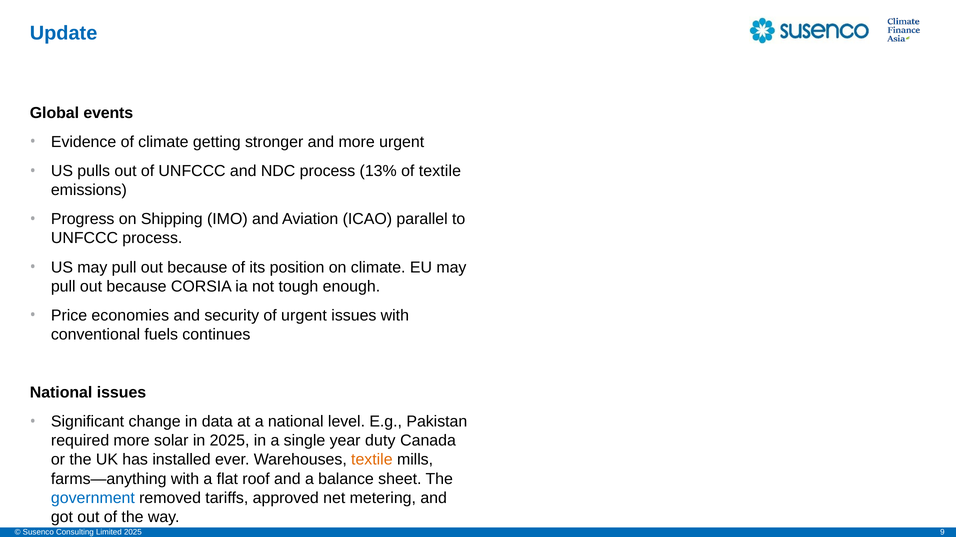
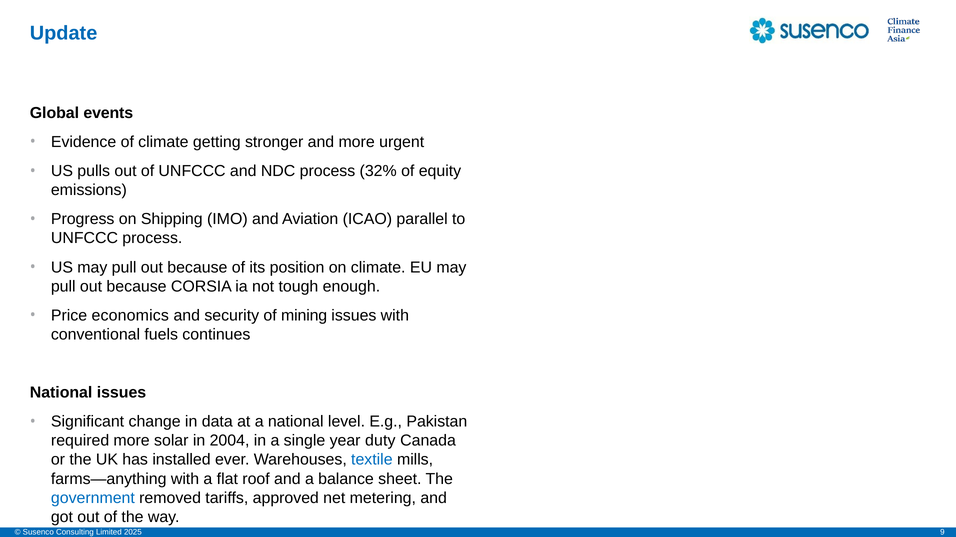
13%: 13% -> 32% (378, 171)
of textile: textile -> equity (440, 171)
economies: economies -> economics (130, 316)
of urgent: urgent -> mining (304, 316)
in 2025: 2025 -> 2004 (230, 441)
textile colour: orange -> blue (372, 460)
